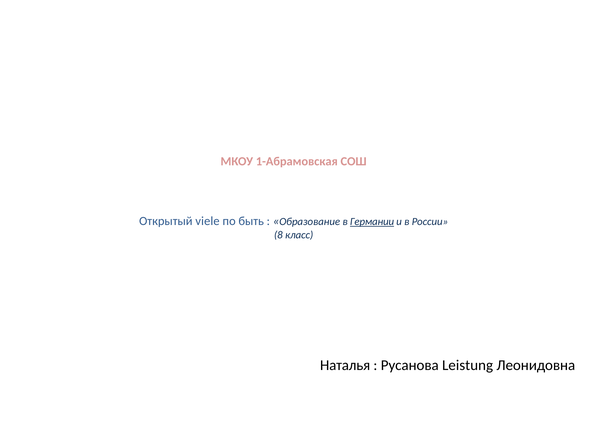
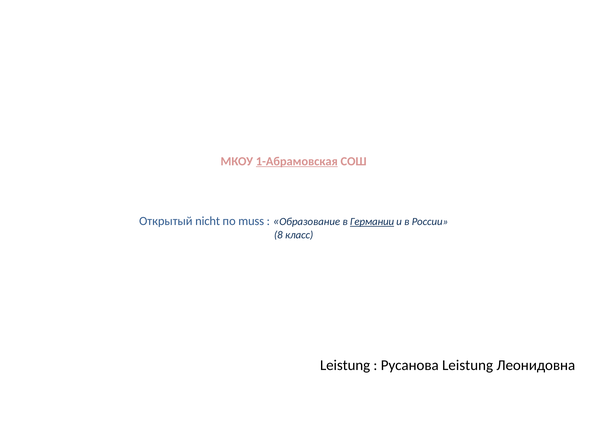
1-Абрамовская underline: none -> present (297, 161)
viele: viele -> nicht (208, 221)
быть: быть -> muss (251, 221)
Наталья: Наталья -> Leistung (345, 365)
